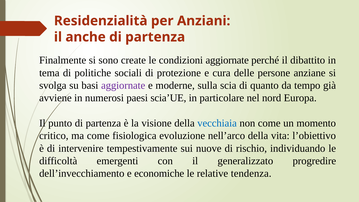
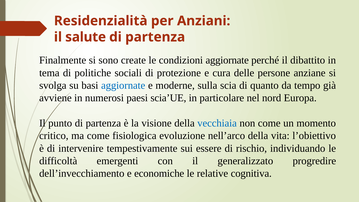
anche: anche -> salute (86, 37)
aggiornate colour: purple -> blue (123, 85)
nuove: nuove -> essere (209, 148)
tendenza: tendenza -> cognitiva (251, 173)
